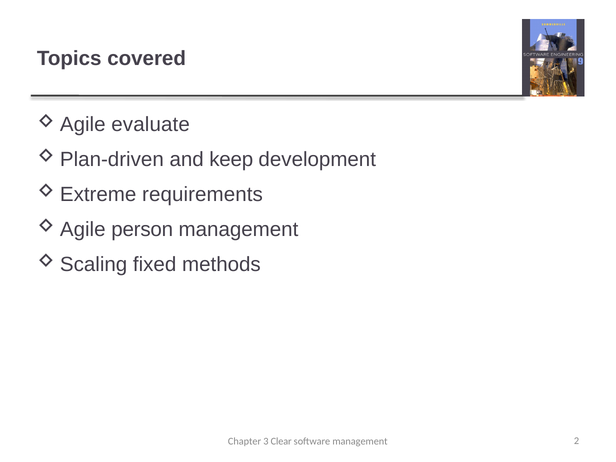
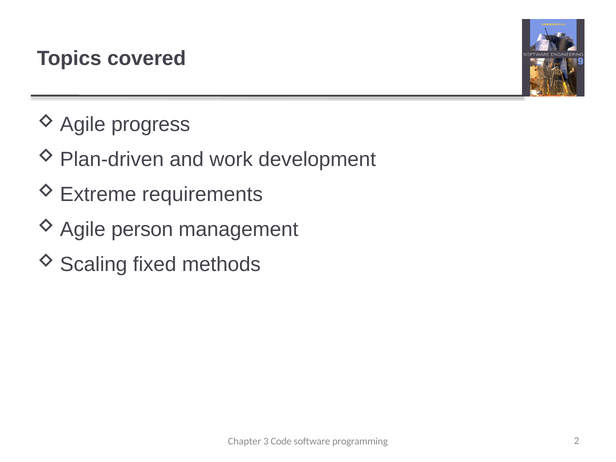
evaluate: evaluate -> progress (151, 125)
keep: keep -> work (231, 160)
Clear: Clear -> Code (281, 441)
software management: management -> programming (360, 441)
